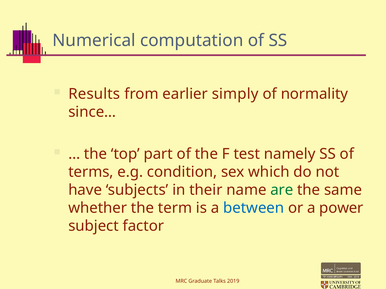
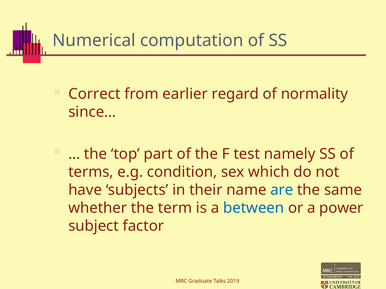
Results: Results -> Correct (94, 94)
simply: simply -> regard (235, 94)
are colour: green -> blue (282, 190)
